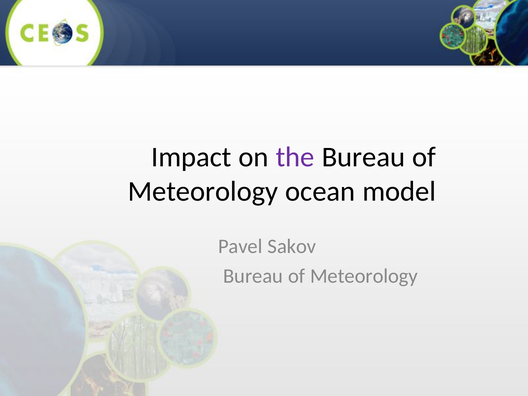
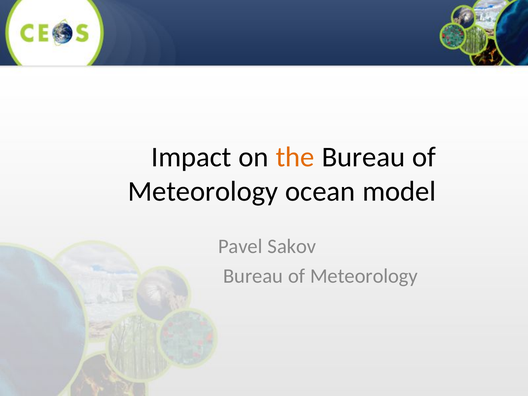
the colour: purple -> orange (295, 157)
